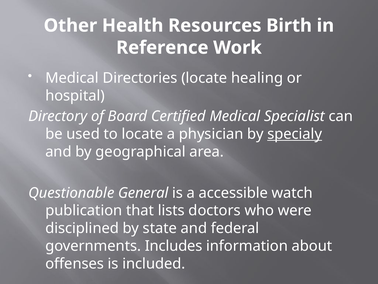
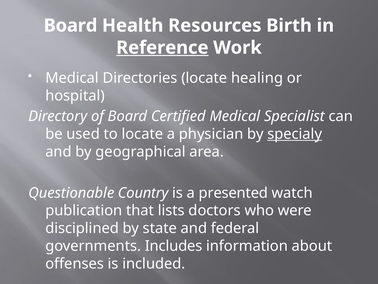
Other: Other -> Board (70, 26)
Reference underline: none -> present (162, 48)
General: General -> Country (143, 193)
accessible: accessible -> presented (233, 193)
